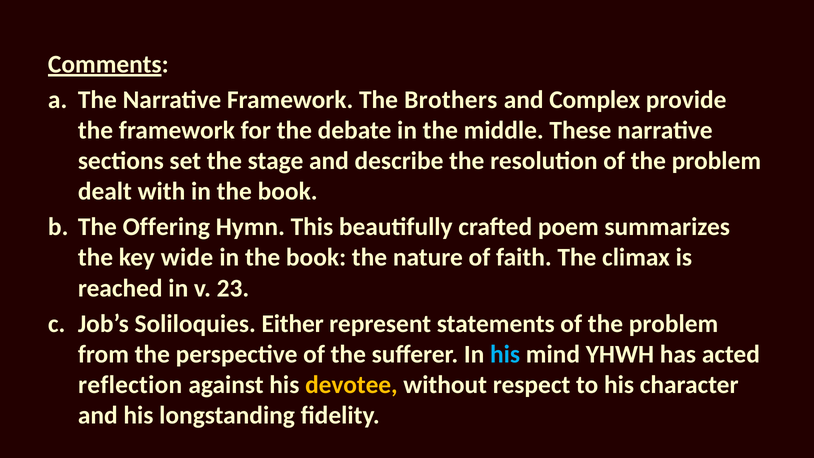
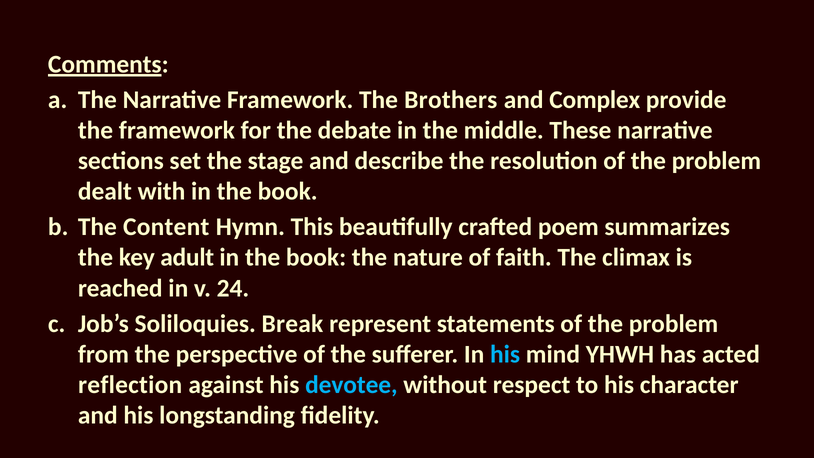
Offering: Offering -> Content (166, 227)
wide: wide -> adult (187, 258)
23: 23 -> 24 (233, 288)
Either: Either -> Break (292, 324)
devotee colour: yellow -> light blue (351, 385)
